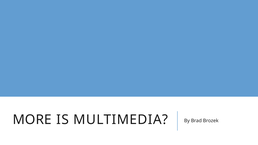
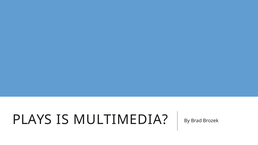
MORE: MORE -> PLAYS (32, 120)
